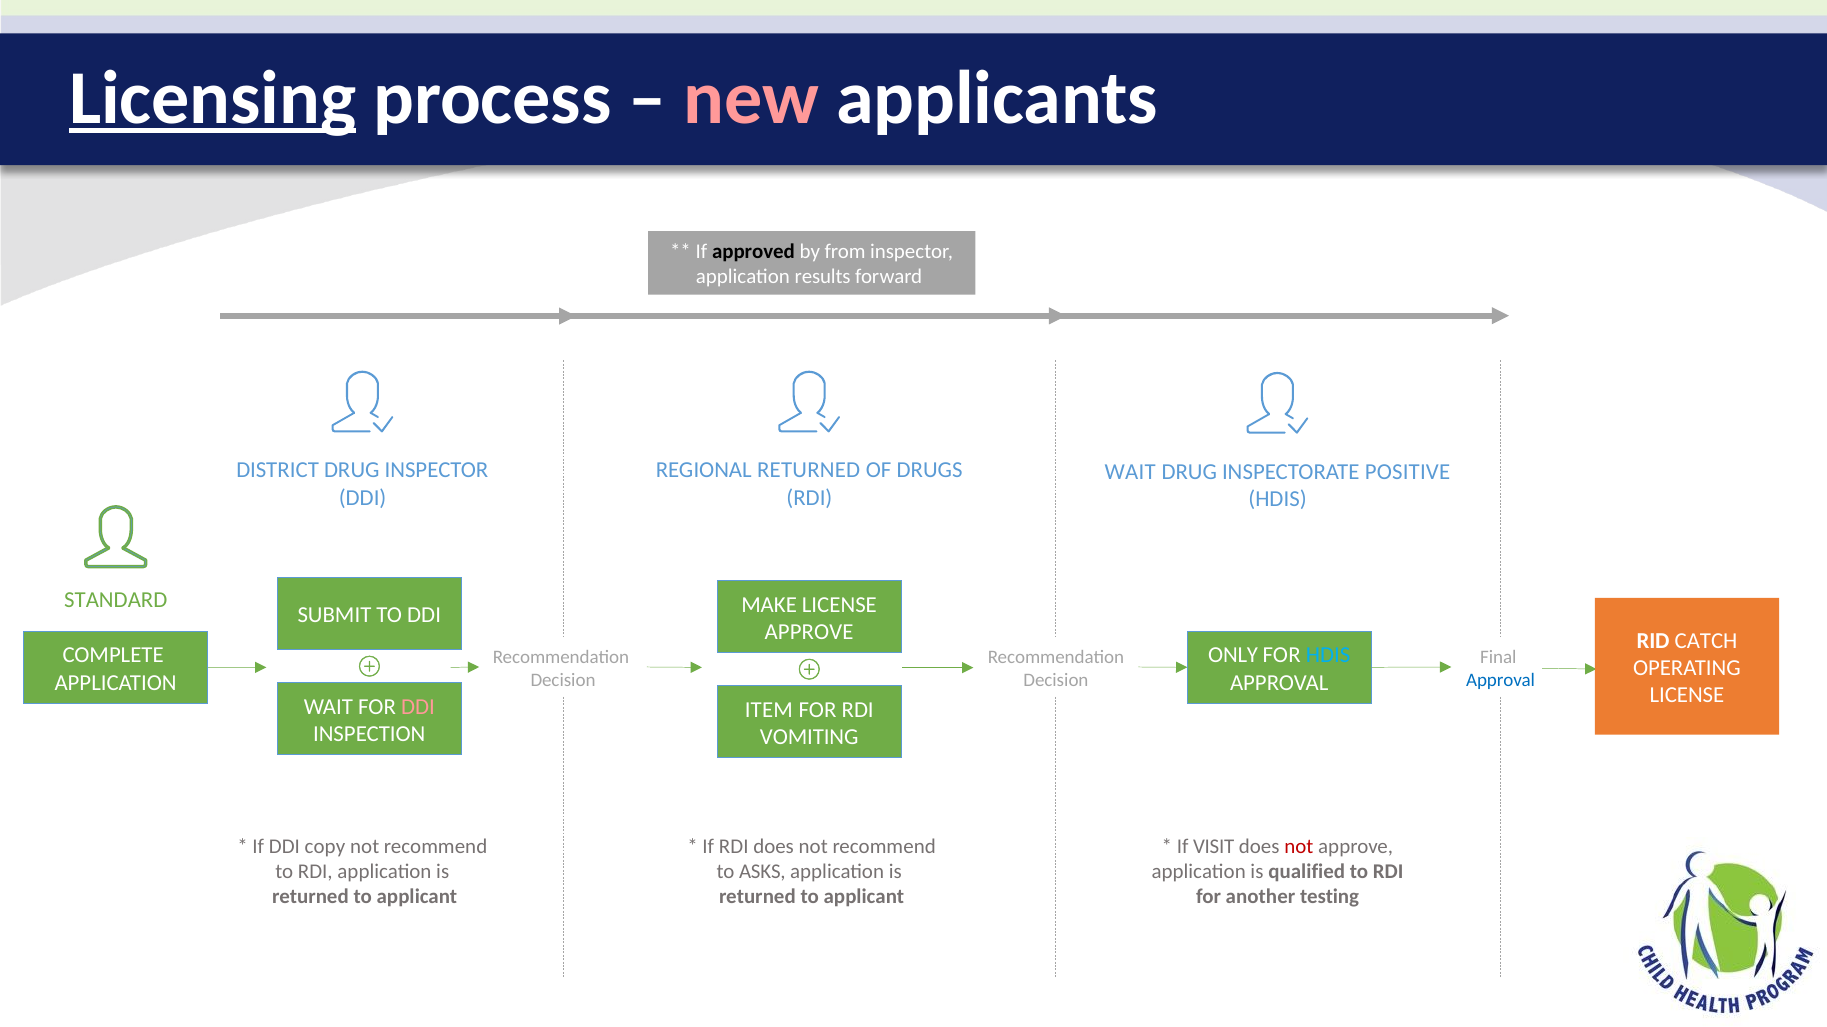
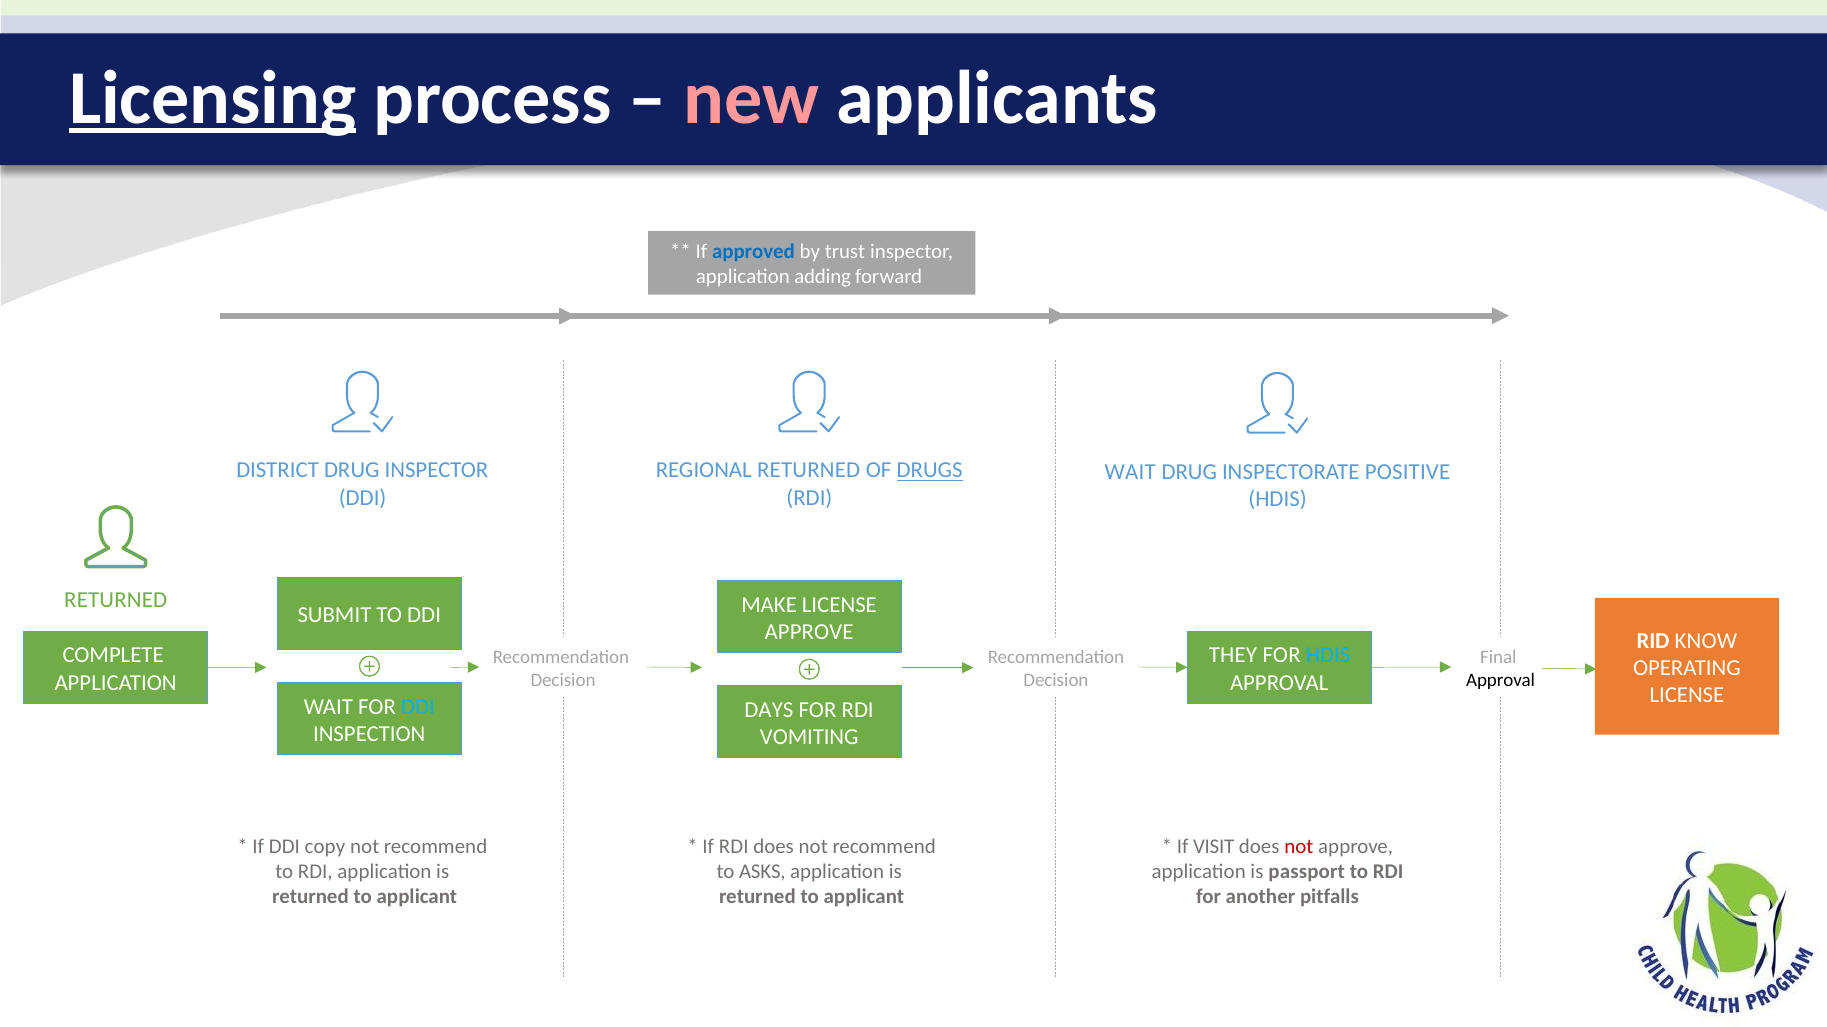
approved colour: black -> blue (753, 252)
from: from -> trust (845, 252)
results: results -> adding (823, 277)
DRUGS underline: none -> present (930, 471)
STANDARD: STANDARD -> RETURNED (116, 600)
CATCH: CATCH -> KNOW (1706, 641)
ONLY: ONLY -> THEY (1233, 656)
Approval colour: blue -> black (1501, 680)
DDI colour: pink -> light blue (418, 707)
ITEM: ITEM -> DAYS (769, 710)
qualified: qualified -> passport (1307, 872)
testing: testing -> pitfalls (1329, 897)
